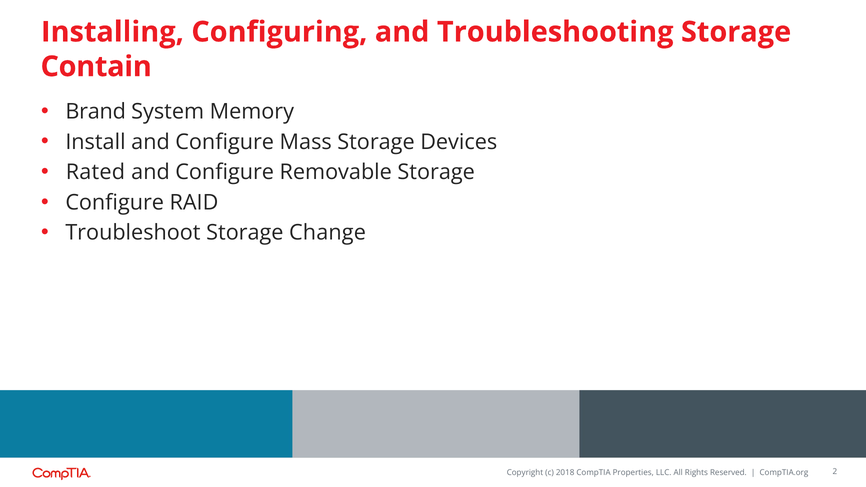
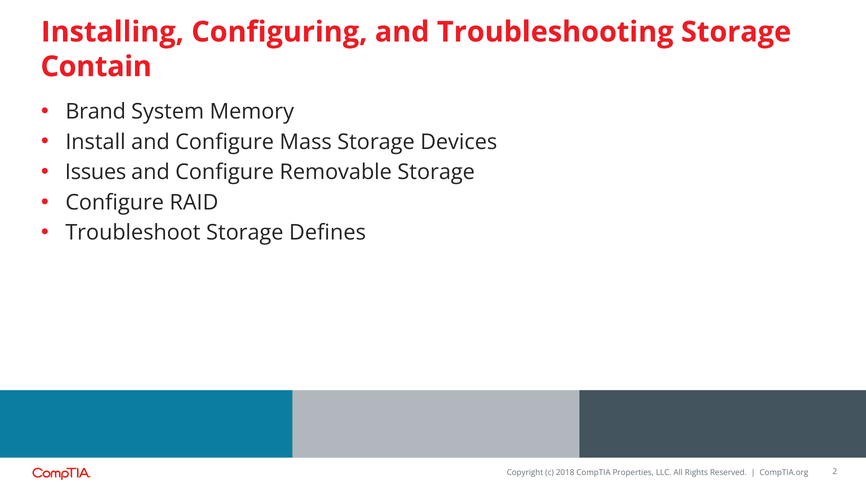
Rated: Rated -> Issues (96, 172)
Change: Change -> Defines (328, 233)
